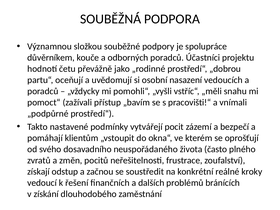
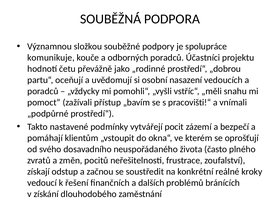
důvěrníkem: důvěrníkem -> komunikuje (51, 58)
